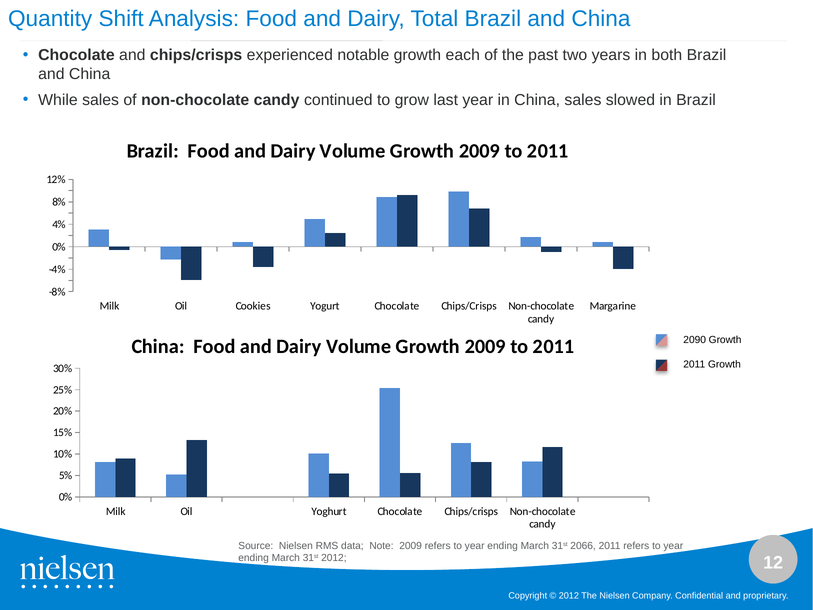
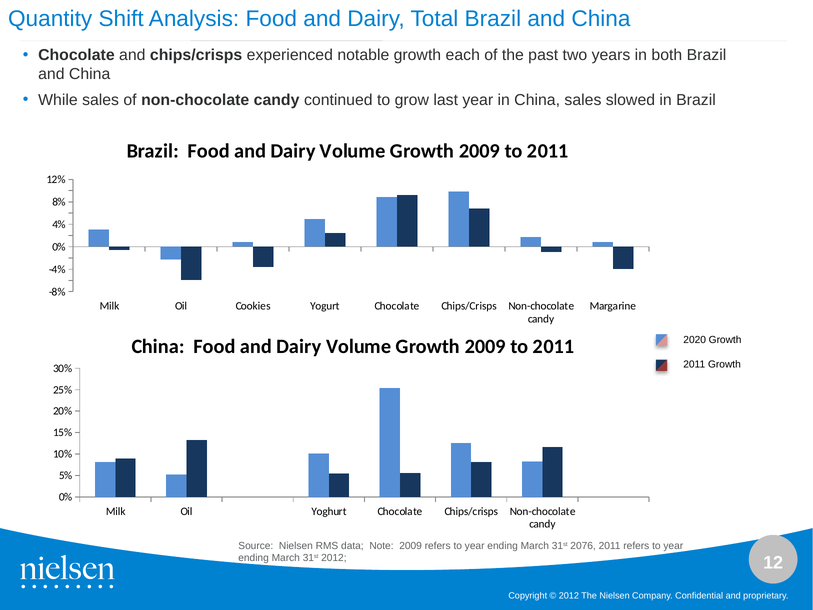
2090: 2090 -> 2020 (695, 340)
2066: 2066 -> 2076 (583, 546)
